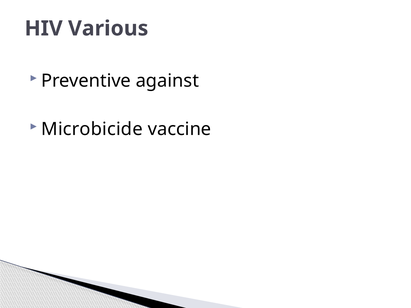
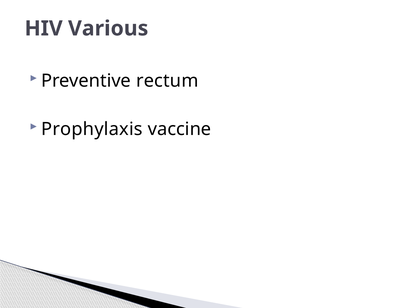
against: against -> rectum (167, 81)
Microbicide: Microbicide -> Prophylaxis (92, 129)
